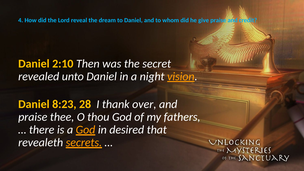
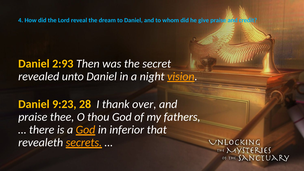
2:10: 2:10 -> 2:93 (63, 64)
8:23: 8:23 -> 9:23 (64, 104)
desired: desired -> inferior (127, 130)
